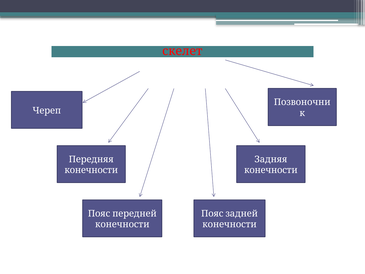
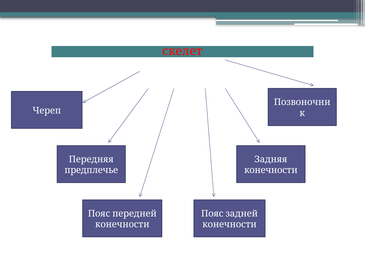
конечности: конечности -> предплечье (91, 170)
